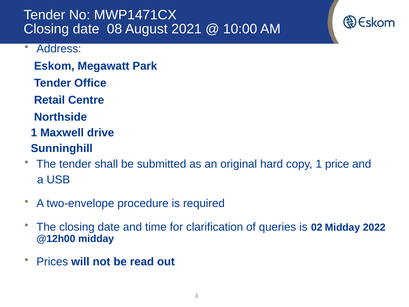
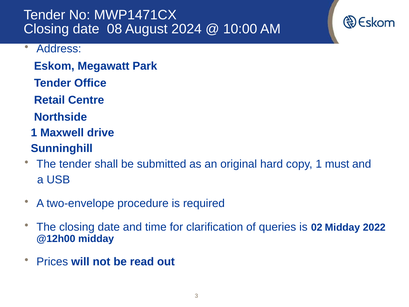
2021: 2021 -> 2024 (187, 29)
price: price -> must (337, 164)
